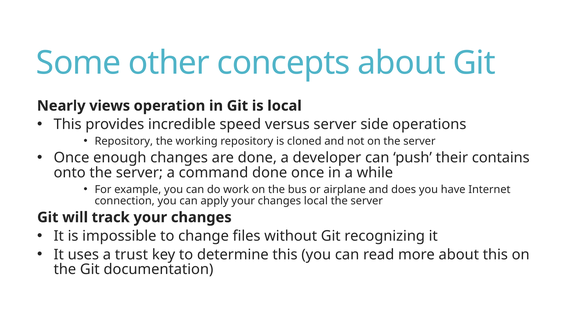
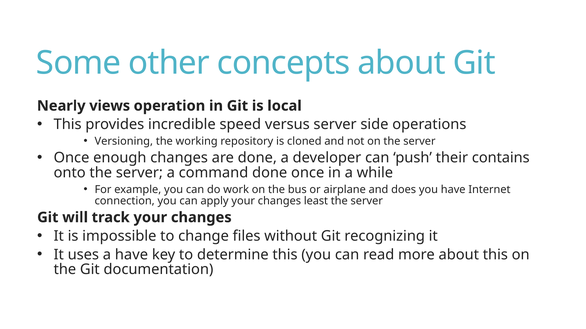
Repository: Repository -> Versioning (124, 141)
changes local: local -> least (316, 201)
a trust: trust -> have (131, 255)
